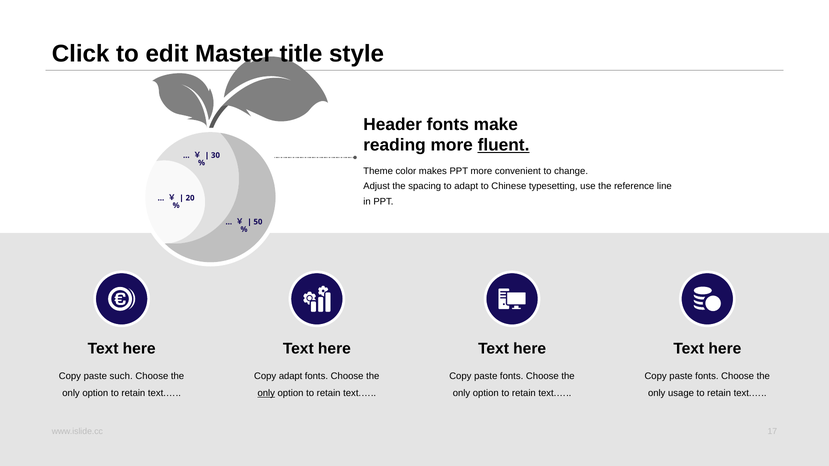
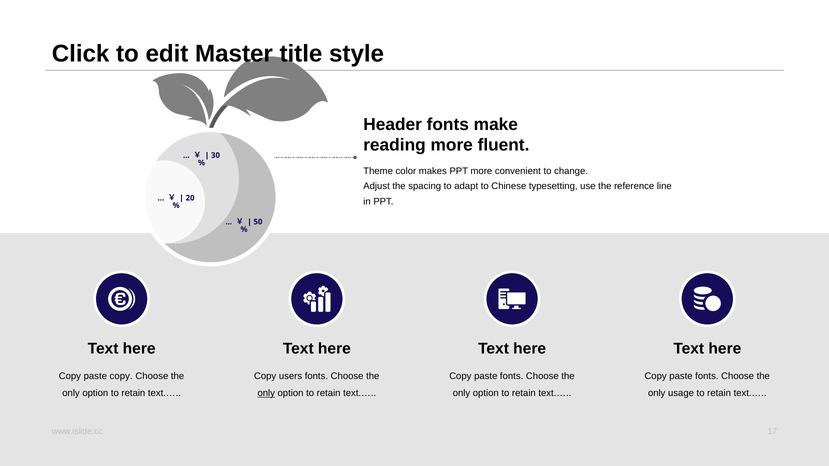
fluent underline: present -> none (504, 145)
paste such: such -> copy (121, 376)
Copy adapt: adapt -> users (291, 376)
